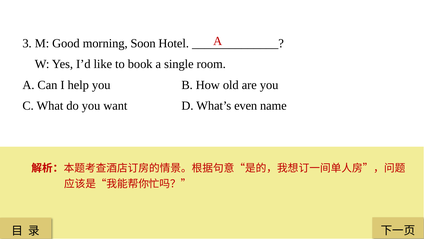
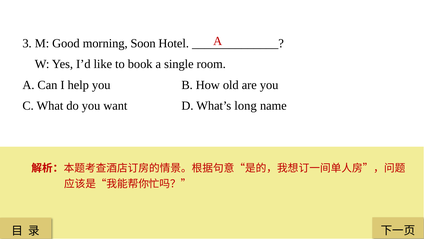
even: even -> long (246, 106)
